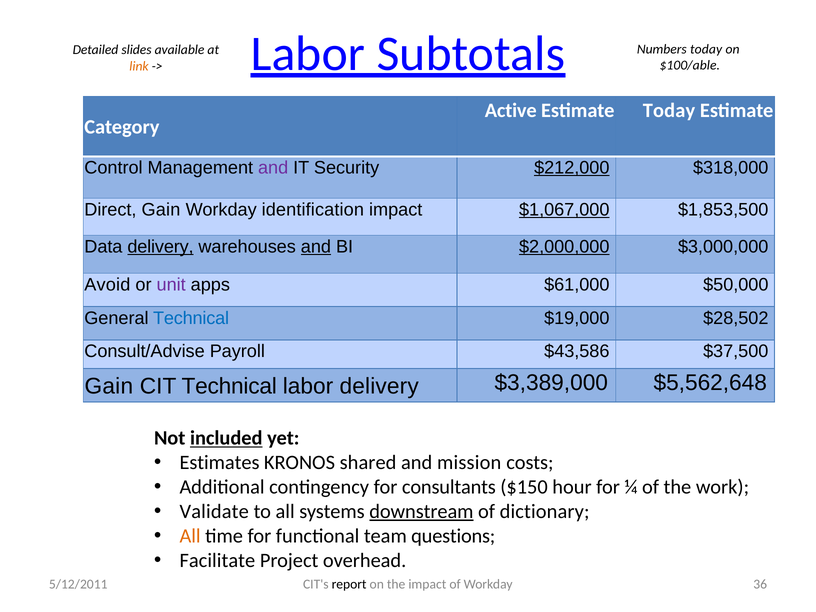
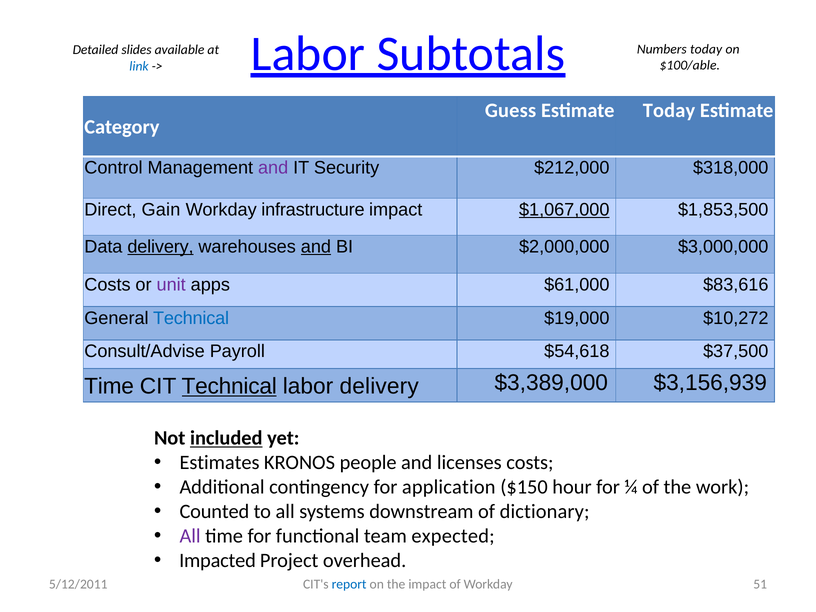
link colour: orange -> blue (139, 66)
Active: Active -> Guess (511, 110)
$212,000 underline: present -> none (572, 168)
identification: identification -> infrastructure (313, 210)
$2,000,000 underline: present -> none (564, 247)
Avoid: Avoid -> Costs (107, 285)
$50,000: $50,000 -> $83,616 (736, 285)
$28,502: $28,502 -> $10,272 (736, 318)
$43,586: $43,586 -> $54,618 (577, 351)
Gain: Gain -> Time (109, 386)
Technical underline: none -> present (229, 386)
$5,562,648: $5,562,648 -> $3,156,939 (710, 383)
shared: shared -> people (368, 463)
mission: mission -> licenses (469, 463)
consultants: consultants -> application (449, 487)
Validate: Validate -> Counted (214, 512)
downstream underline: present -> none (421, 512)
All colour: orange -> purple (190, 536)
questions: questions -> expected (453, 536)
Facilitate: Facilitate -> Impacted (217, 561)
report colour: black -> blue (349, 584)
36: 36 -> 51 (760, 584)
